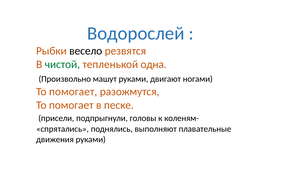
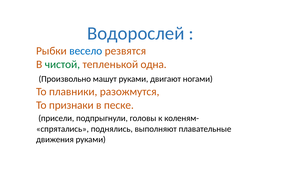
весело colour: black -> blue (86, 51)
помогает: помогает -> плавники (73, 92)
помогает: помогает -> признаки (71, 105)
